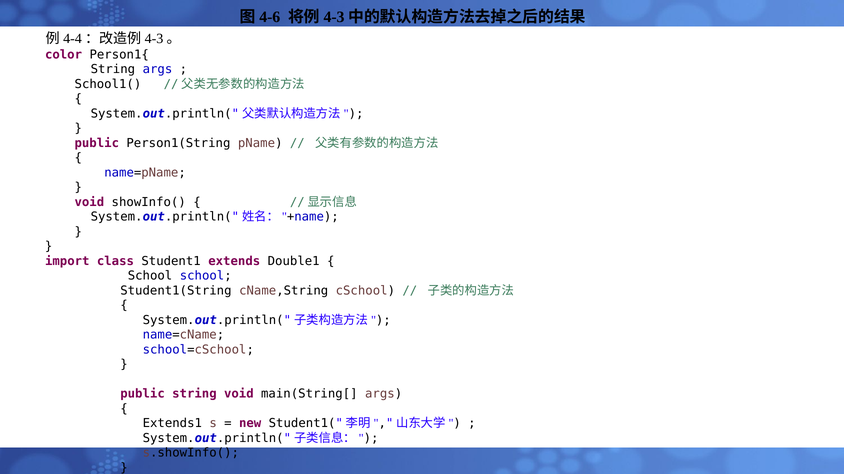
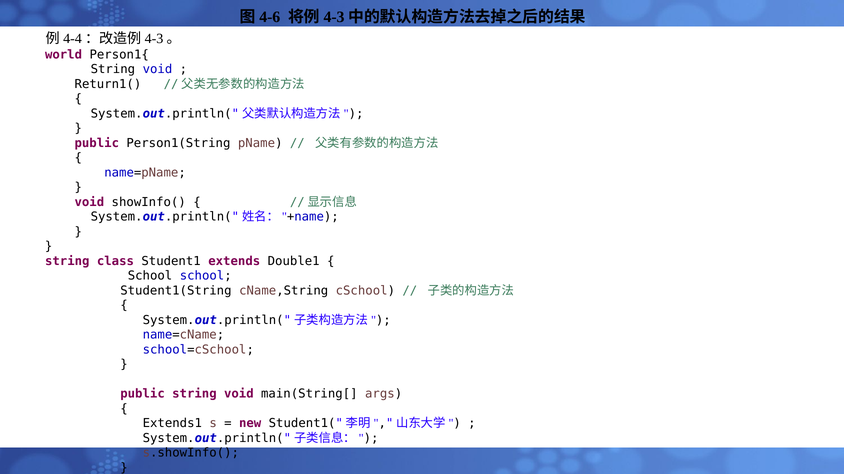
color: color -> world (64, 55)
args: args -> void (157, 69)
School1(: School1( -> Return1( (108, 84)
import: import -> string (67, 262)
